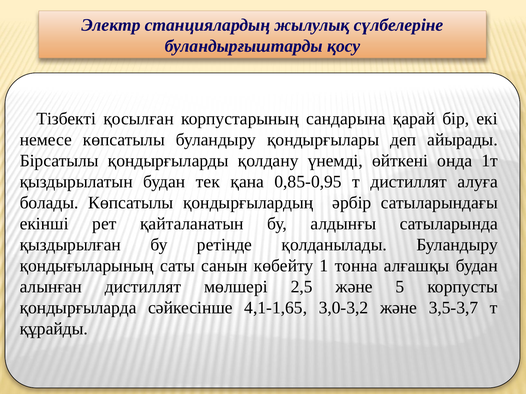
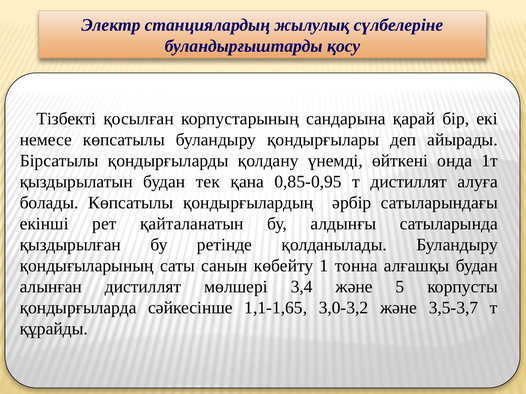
2,5: 2,5 -> 3,4 (302, 287)
4,1-1,65: 4,1-1,65 -> 1,1-1,65 (276, 308)
